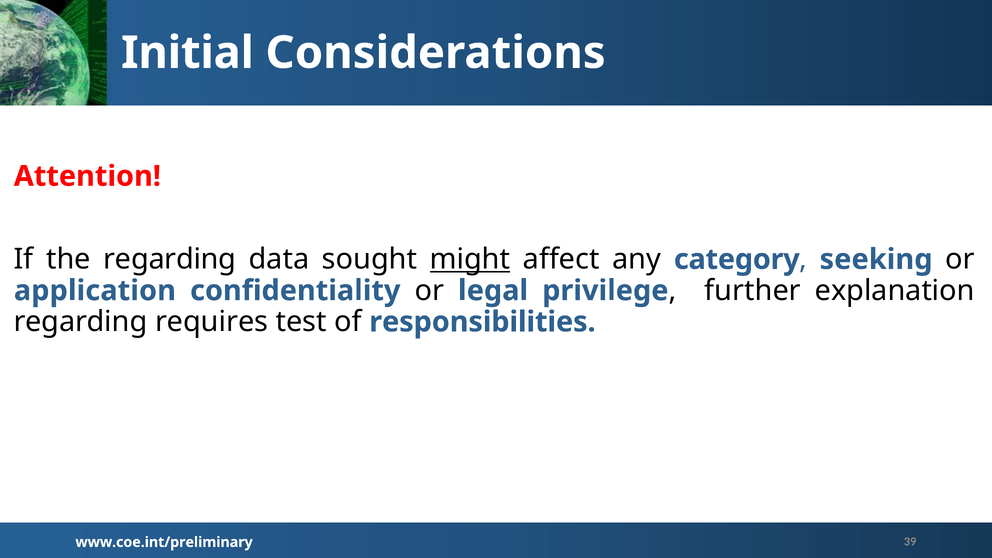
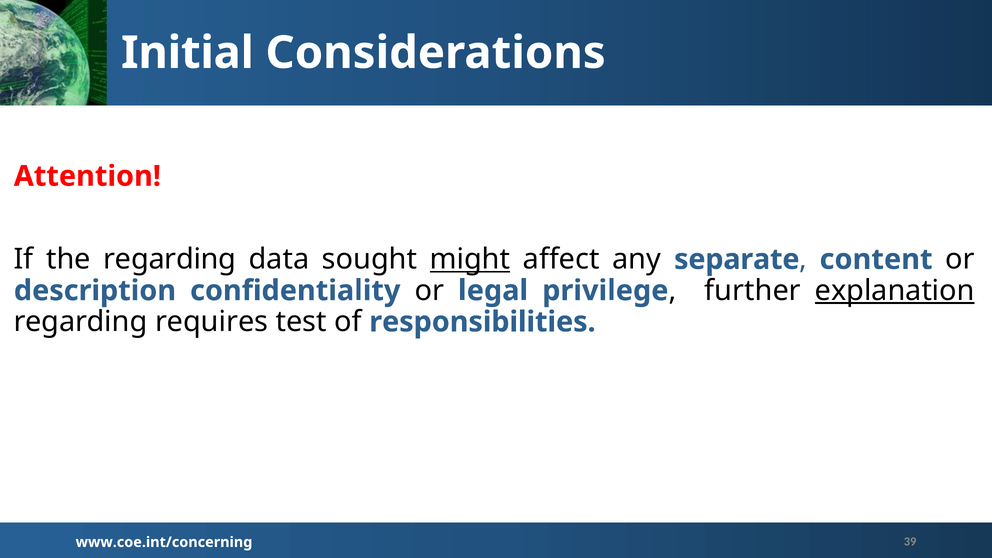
category: category -> separate (737, 259)
seeking: seeking -> content (876, 259)
application: application -> description (95, 291)
explanation underline: none -> present (895, 291)
www.coe.int/preliminary: www.coe.int/preliminary -> www.coe.int/concerning (164, 542)
